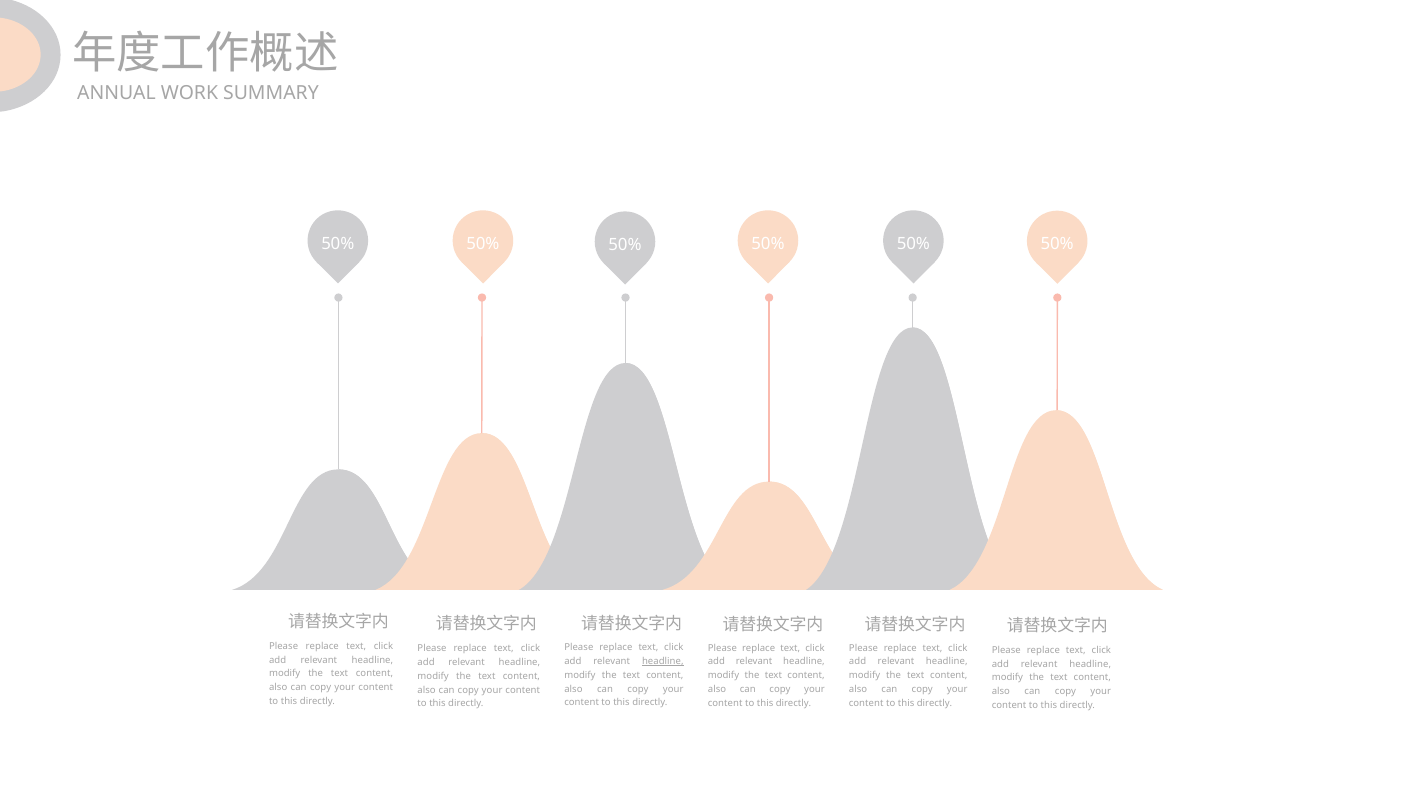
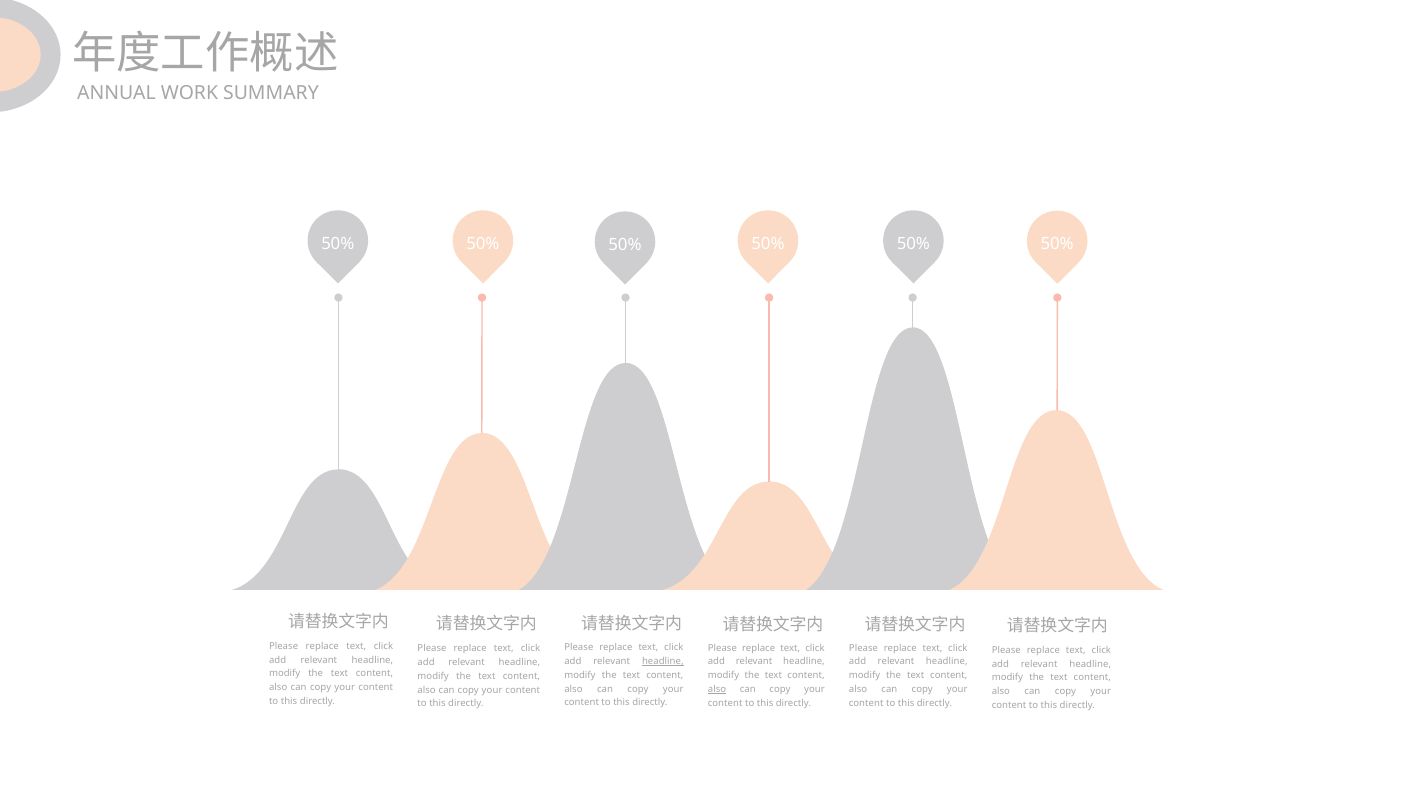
also underline: none -> present (717, 690)
